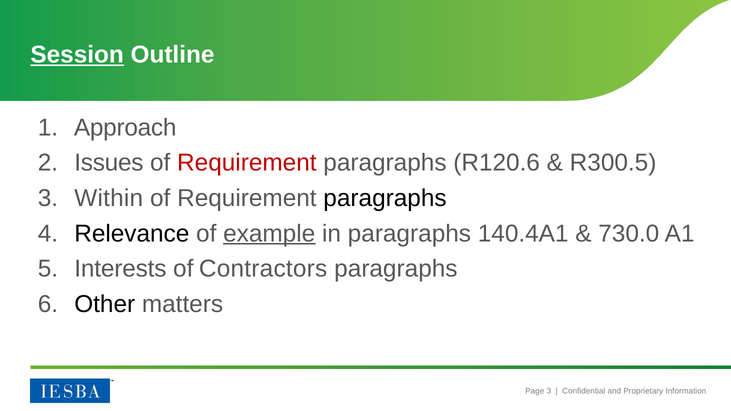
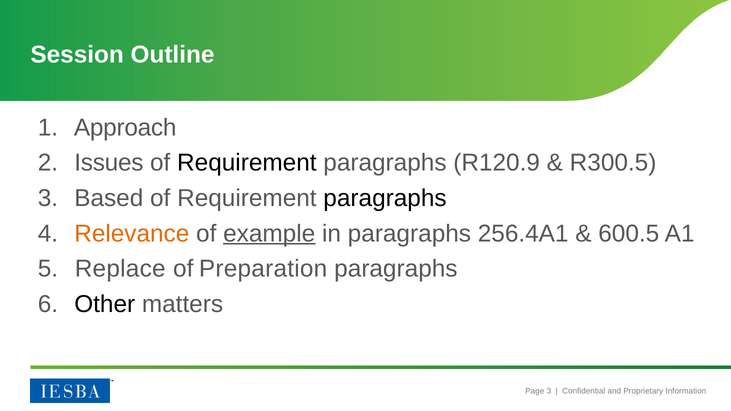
Session underline: present -> none (77, 55)
Requirement colour: red -> black (247, 163)
R120.6: R120.6 -> R120.9 (497, 163)
Within: Within -> Based (109, 198)
Relevance colour: black -> orange (132, 234)
140.4A1: 140.4A1 -> 256.4A1 (523, 234)
730.0: 730.0 -> 600.5 (629, 234)
Interests: Interests -> Replace (120, 269)
Contractors: Contractors -> Preparation (263, 269)
